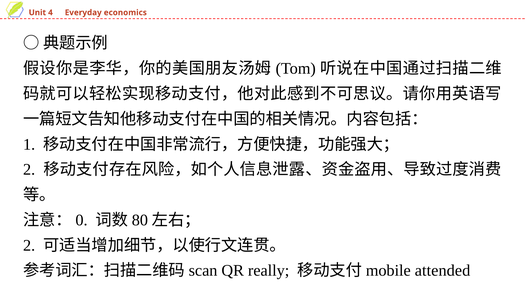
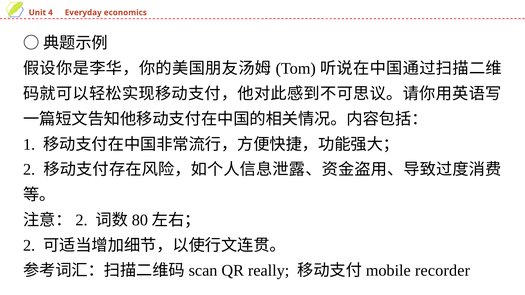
0: 0 -> 2 (82, 220)
attended: attended -> recorder (442, 271)
